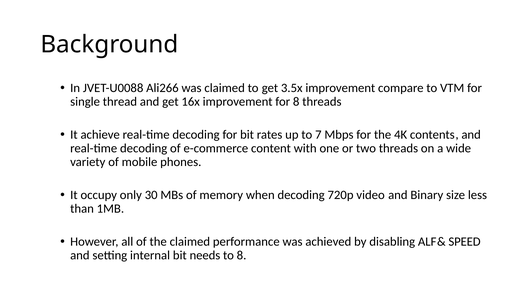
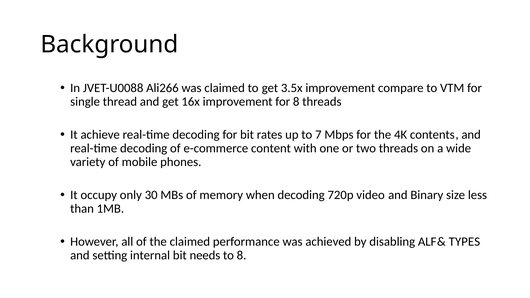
SPEED: SPEED -> TYPES (464, 242)
